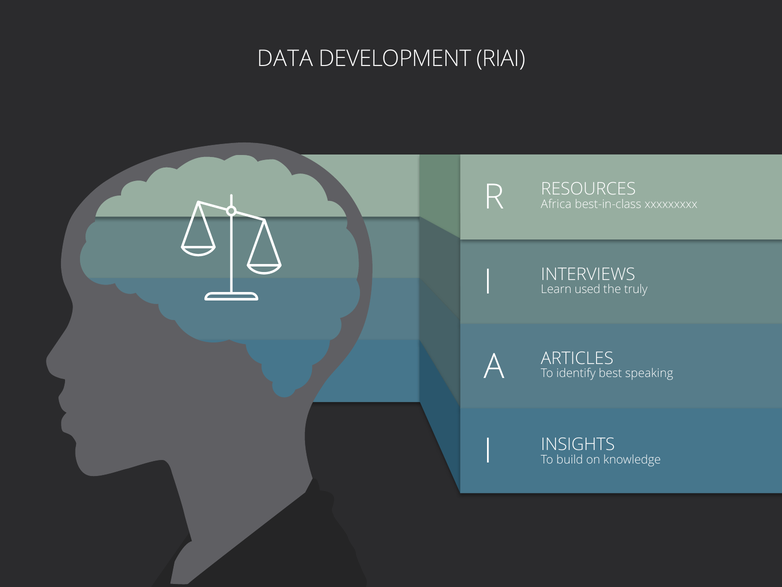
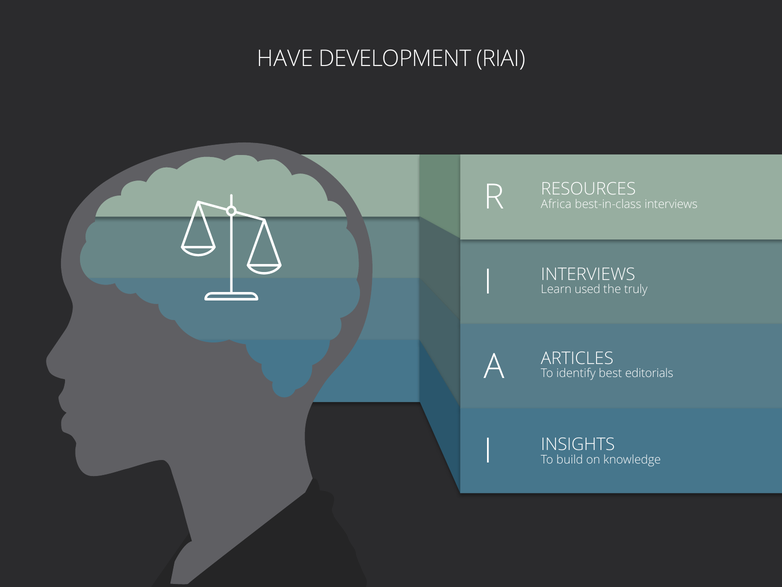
DATA: DATA -> HAVE (285, 58)
best-in-class xxxxxxxxx: xxxxxxxxx -> interviews (671, 204)
speaking: speaking -> editorials (649, 373)
